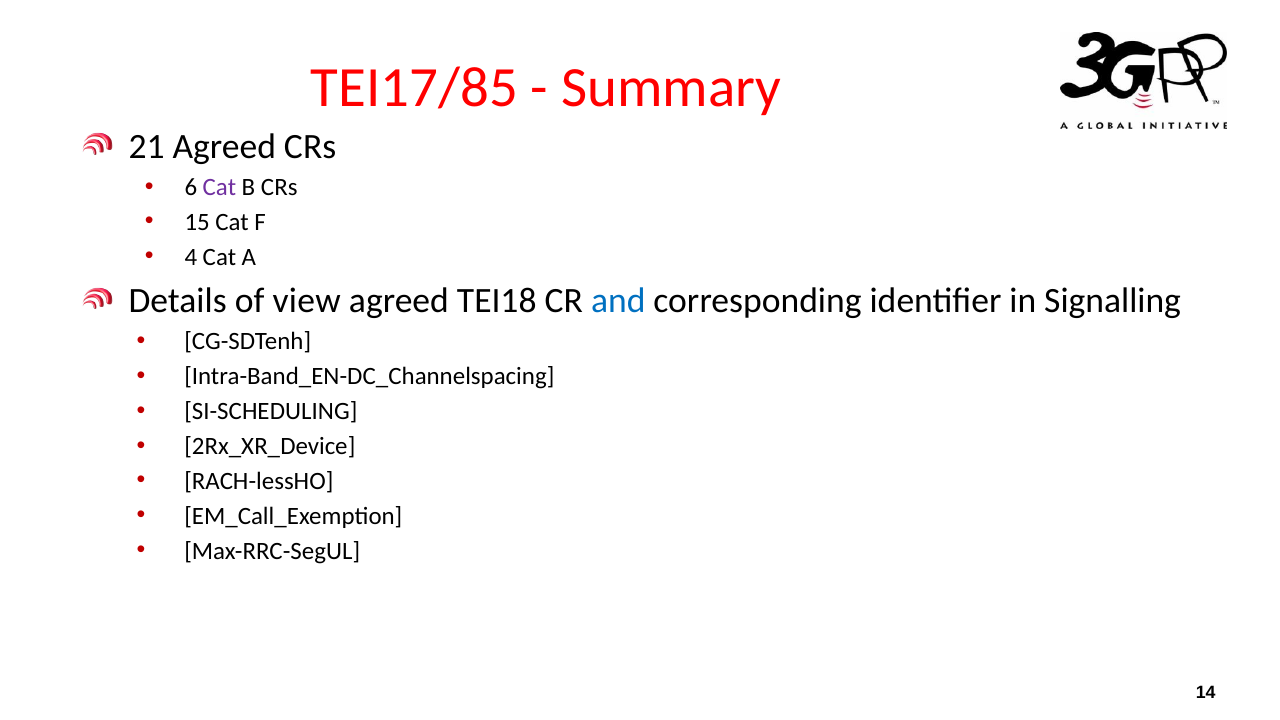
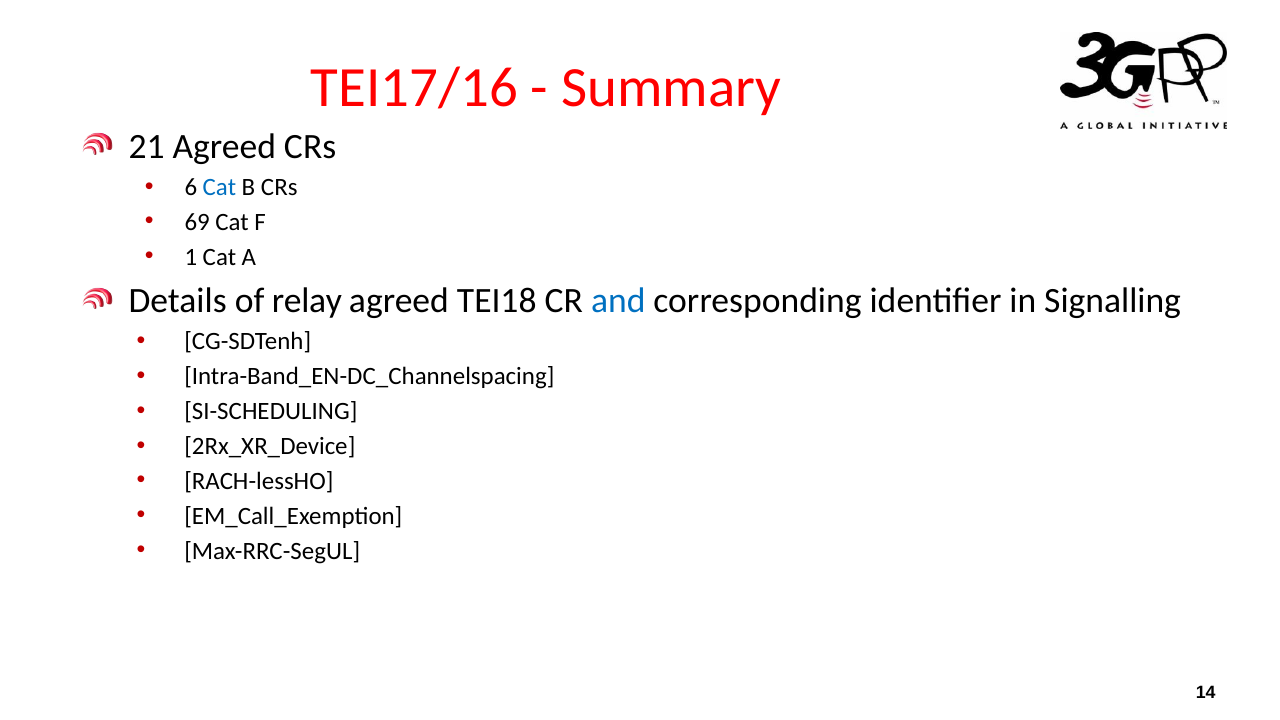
TEI17/85: TEI17/85 -> TEI17/16 (414, 88)
Cat colour: purple -> blue (219, 187)
15: 15 -> 69 (197, 222)
4: 4 -> 1 (191, 257)
view: view -> relay (307, 301)
